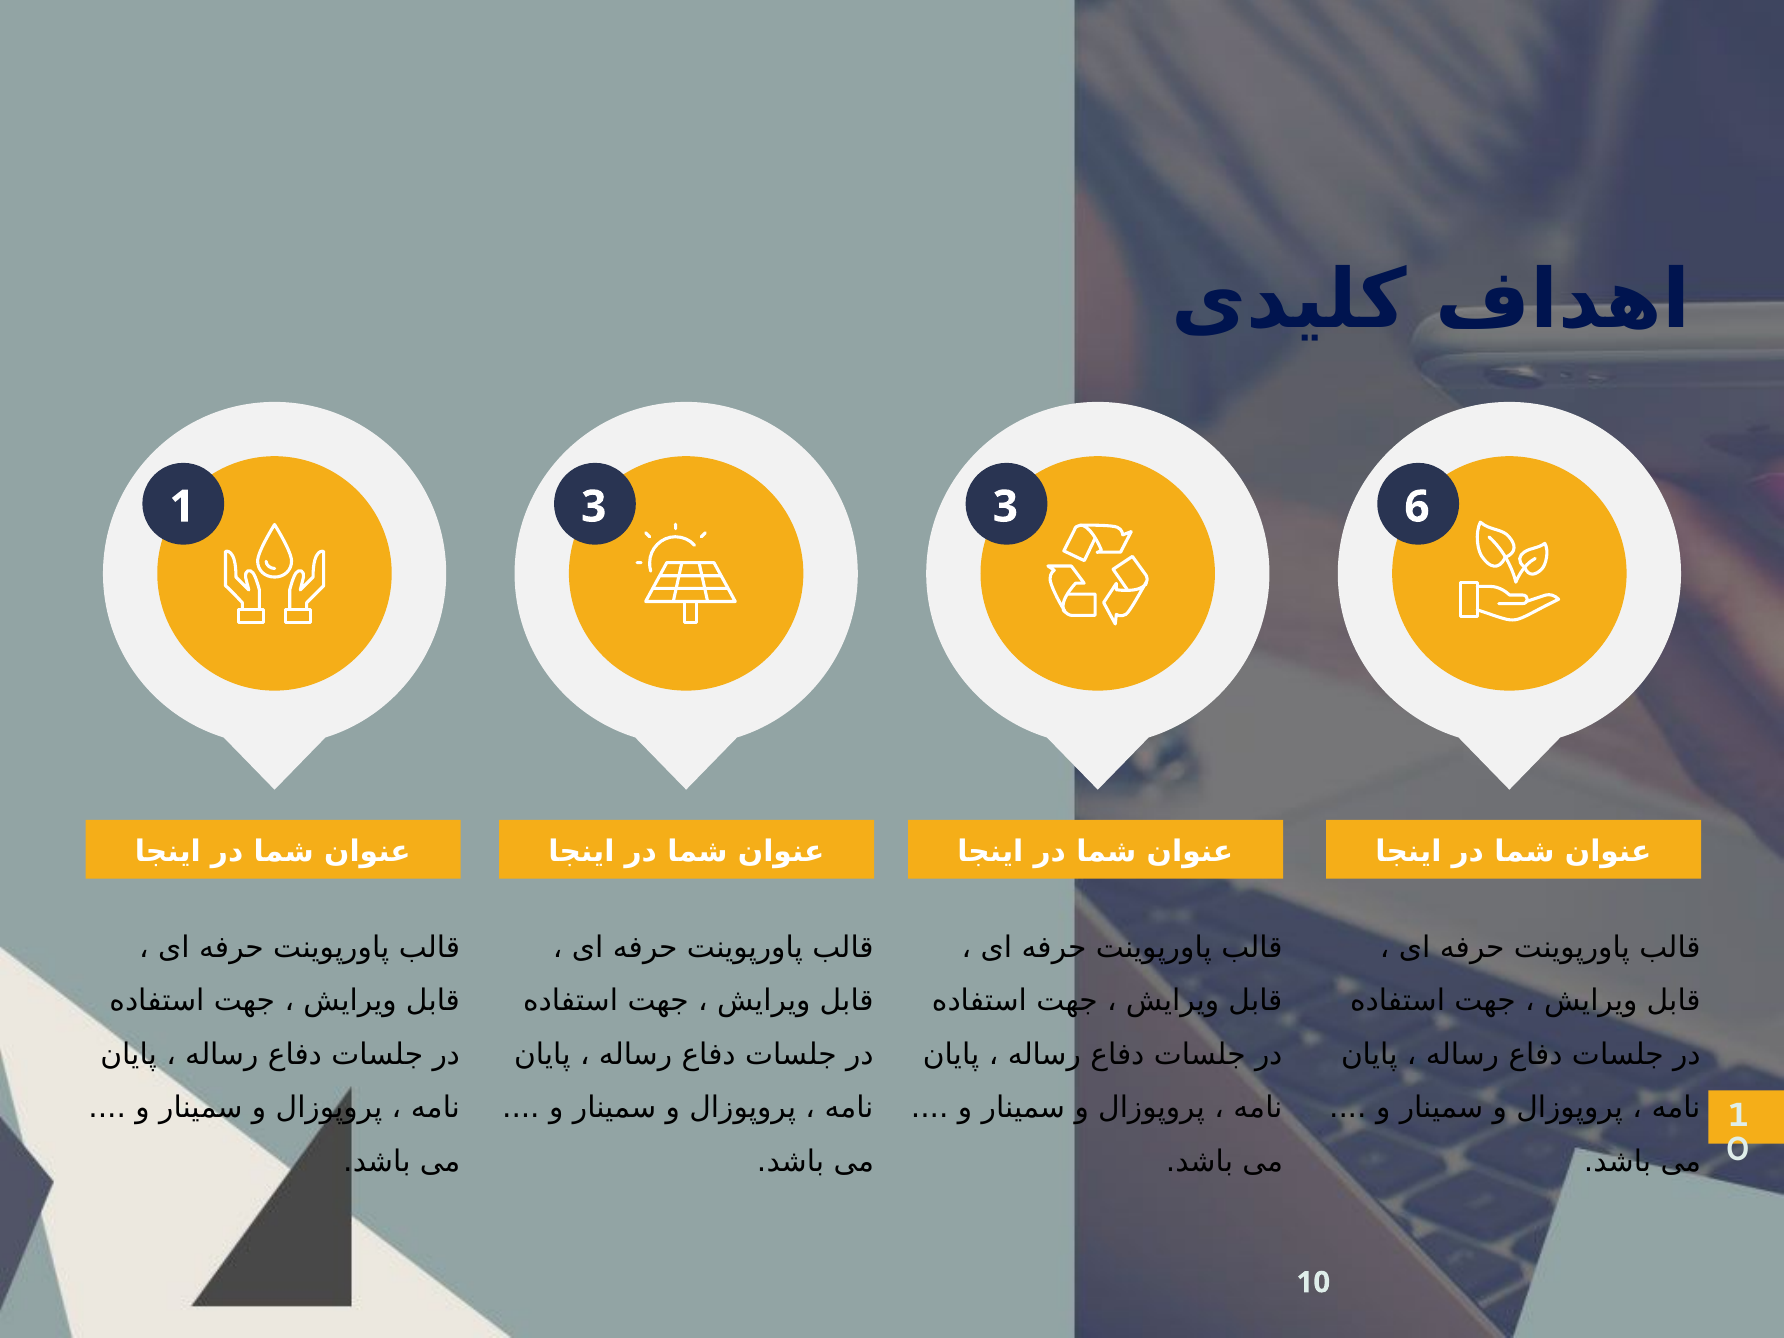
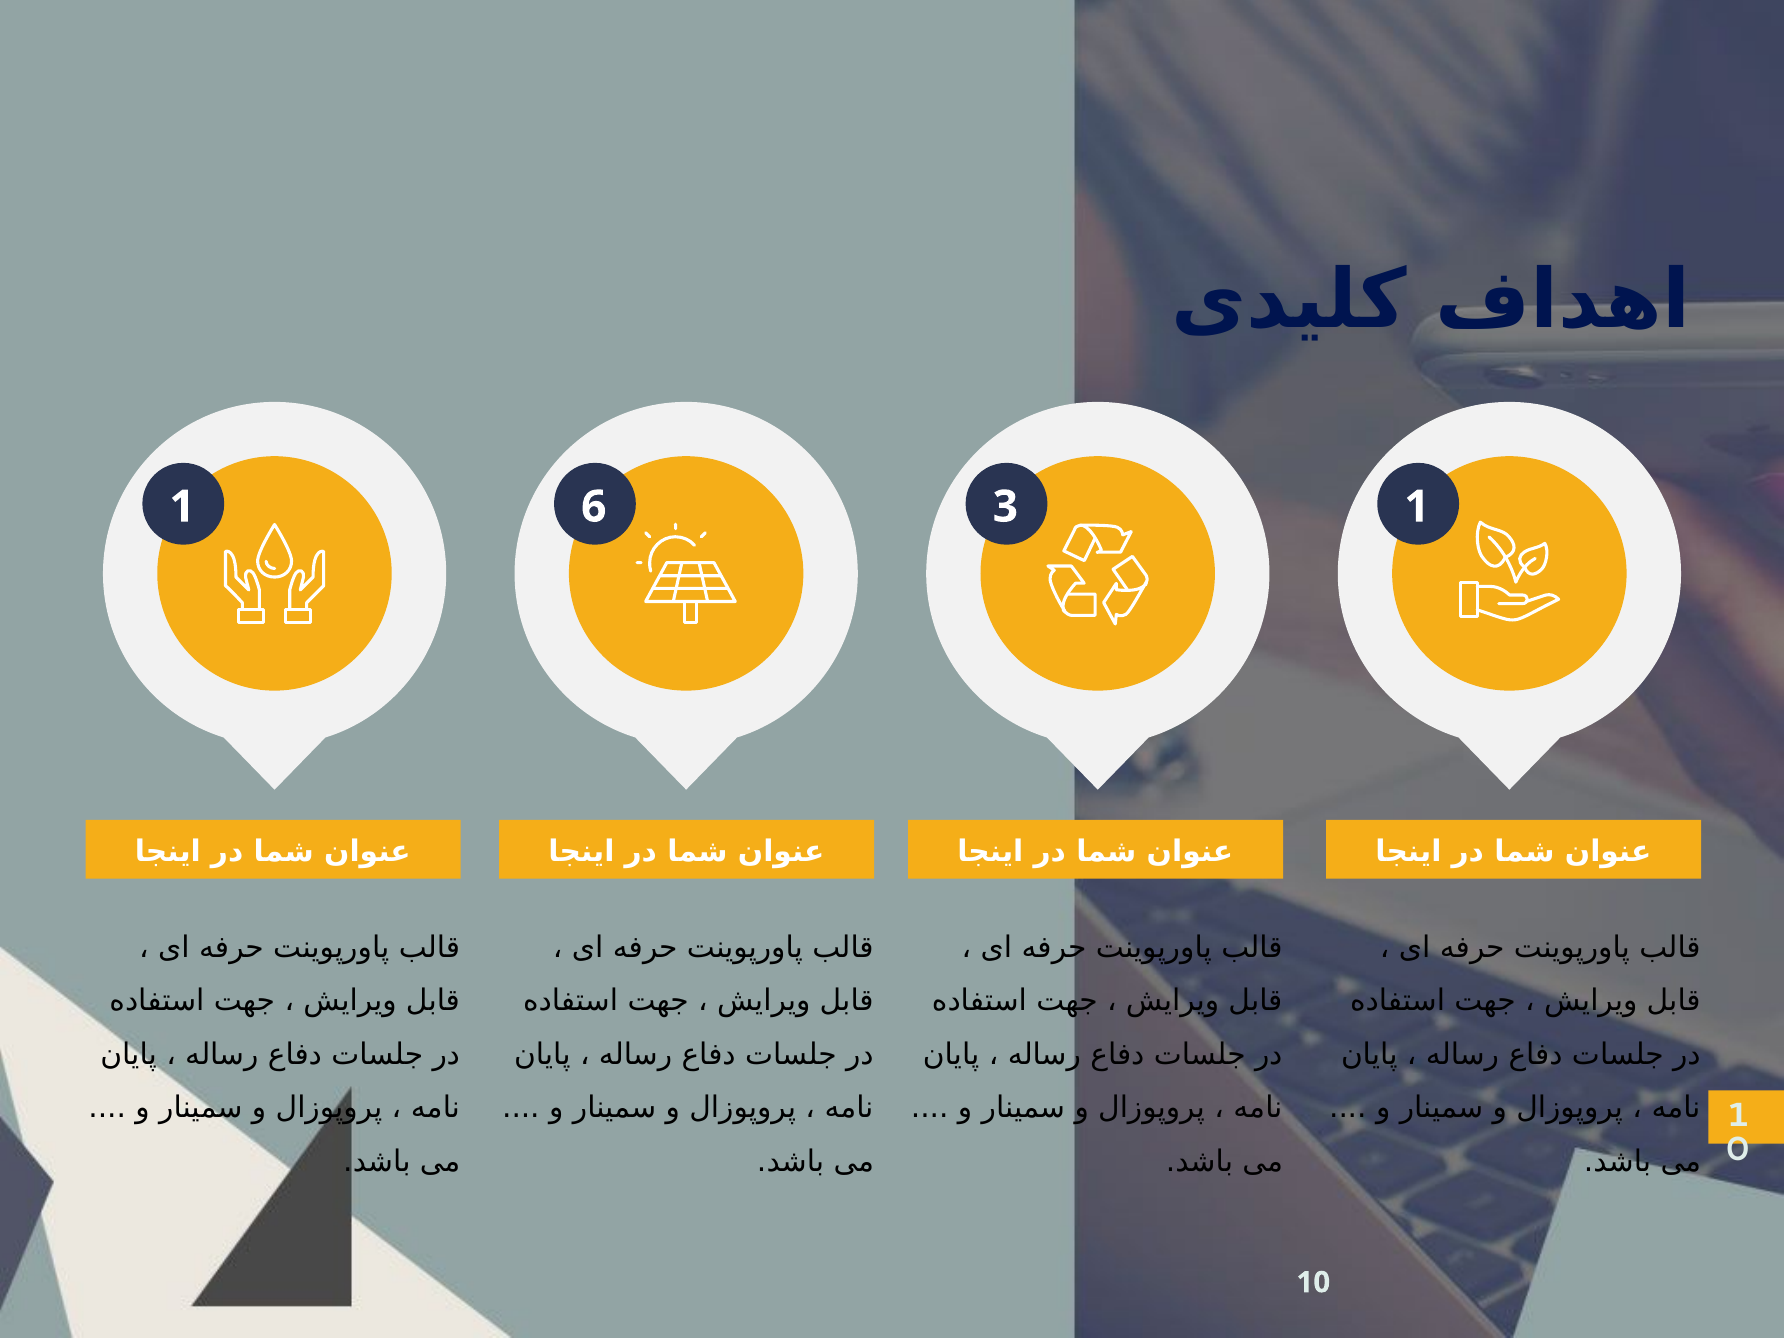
1 3: 3 -> 6 (594, 507)
3 6: 6 -> 1 (1417, 507)
